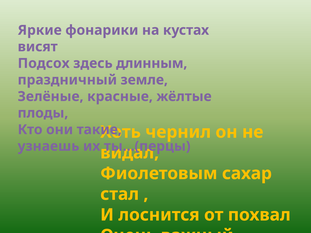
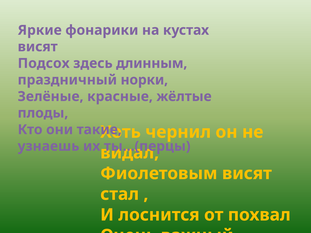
земле: земле -> норки (144, 80)
Фиолетовым сахар: сахар -> висят (247, 174)
